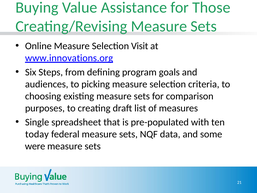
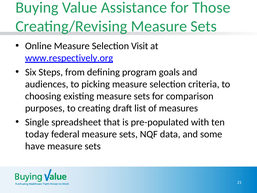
www.innovations.org: www.innovations.org -> www.respectively.org (69, 58)
were: were -> have (35, 146)
